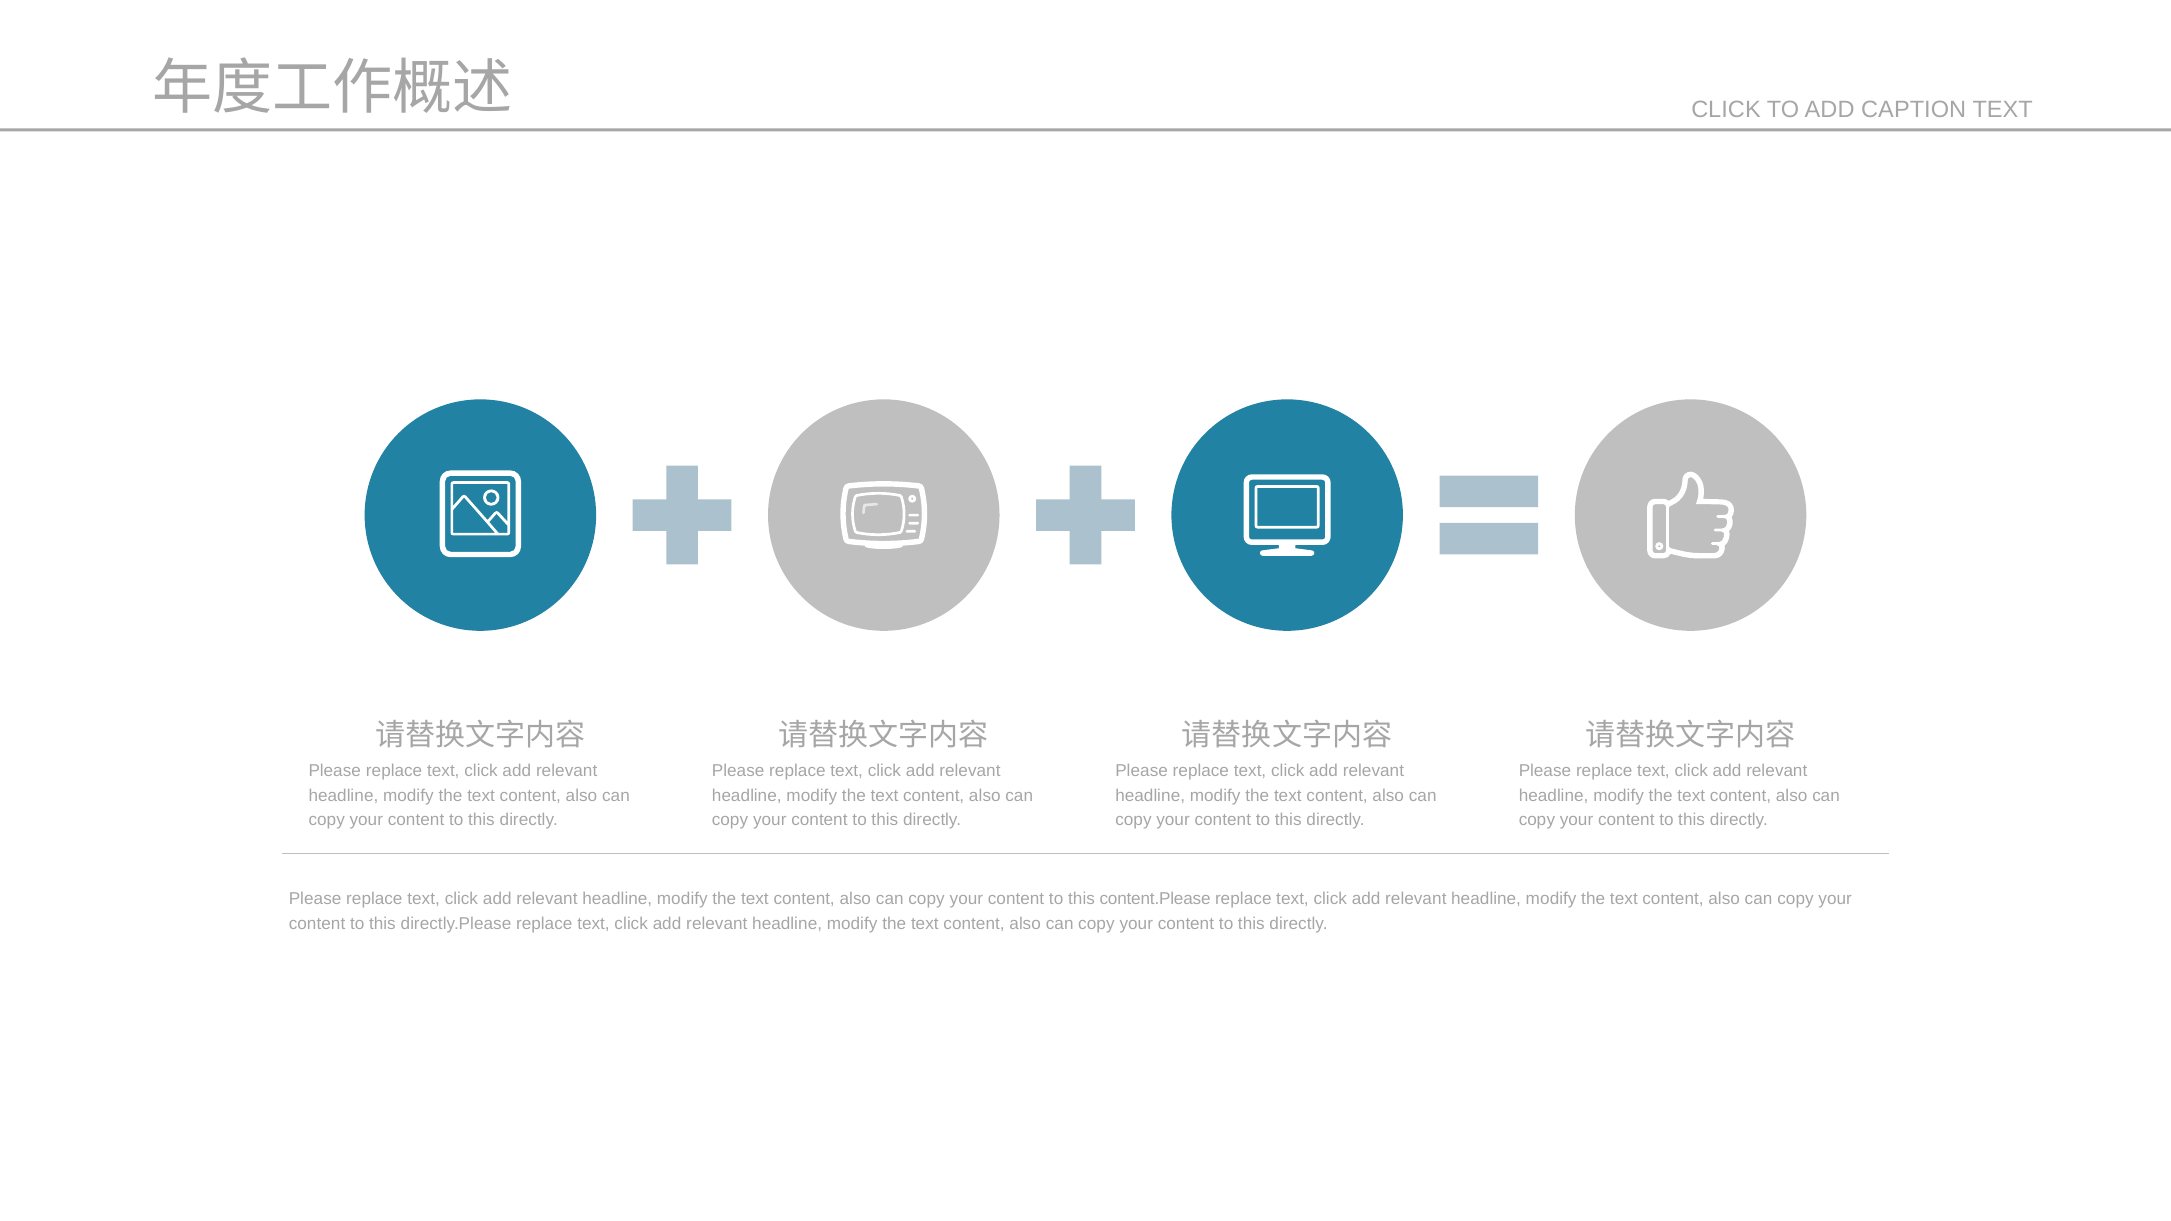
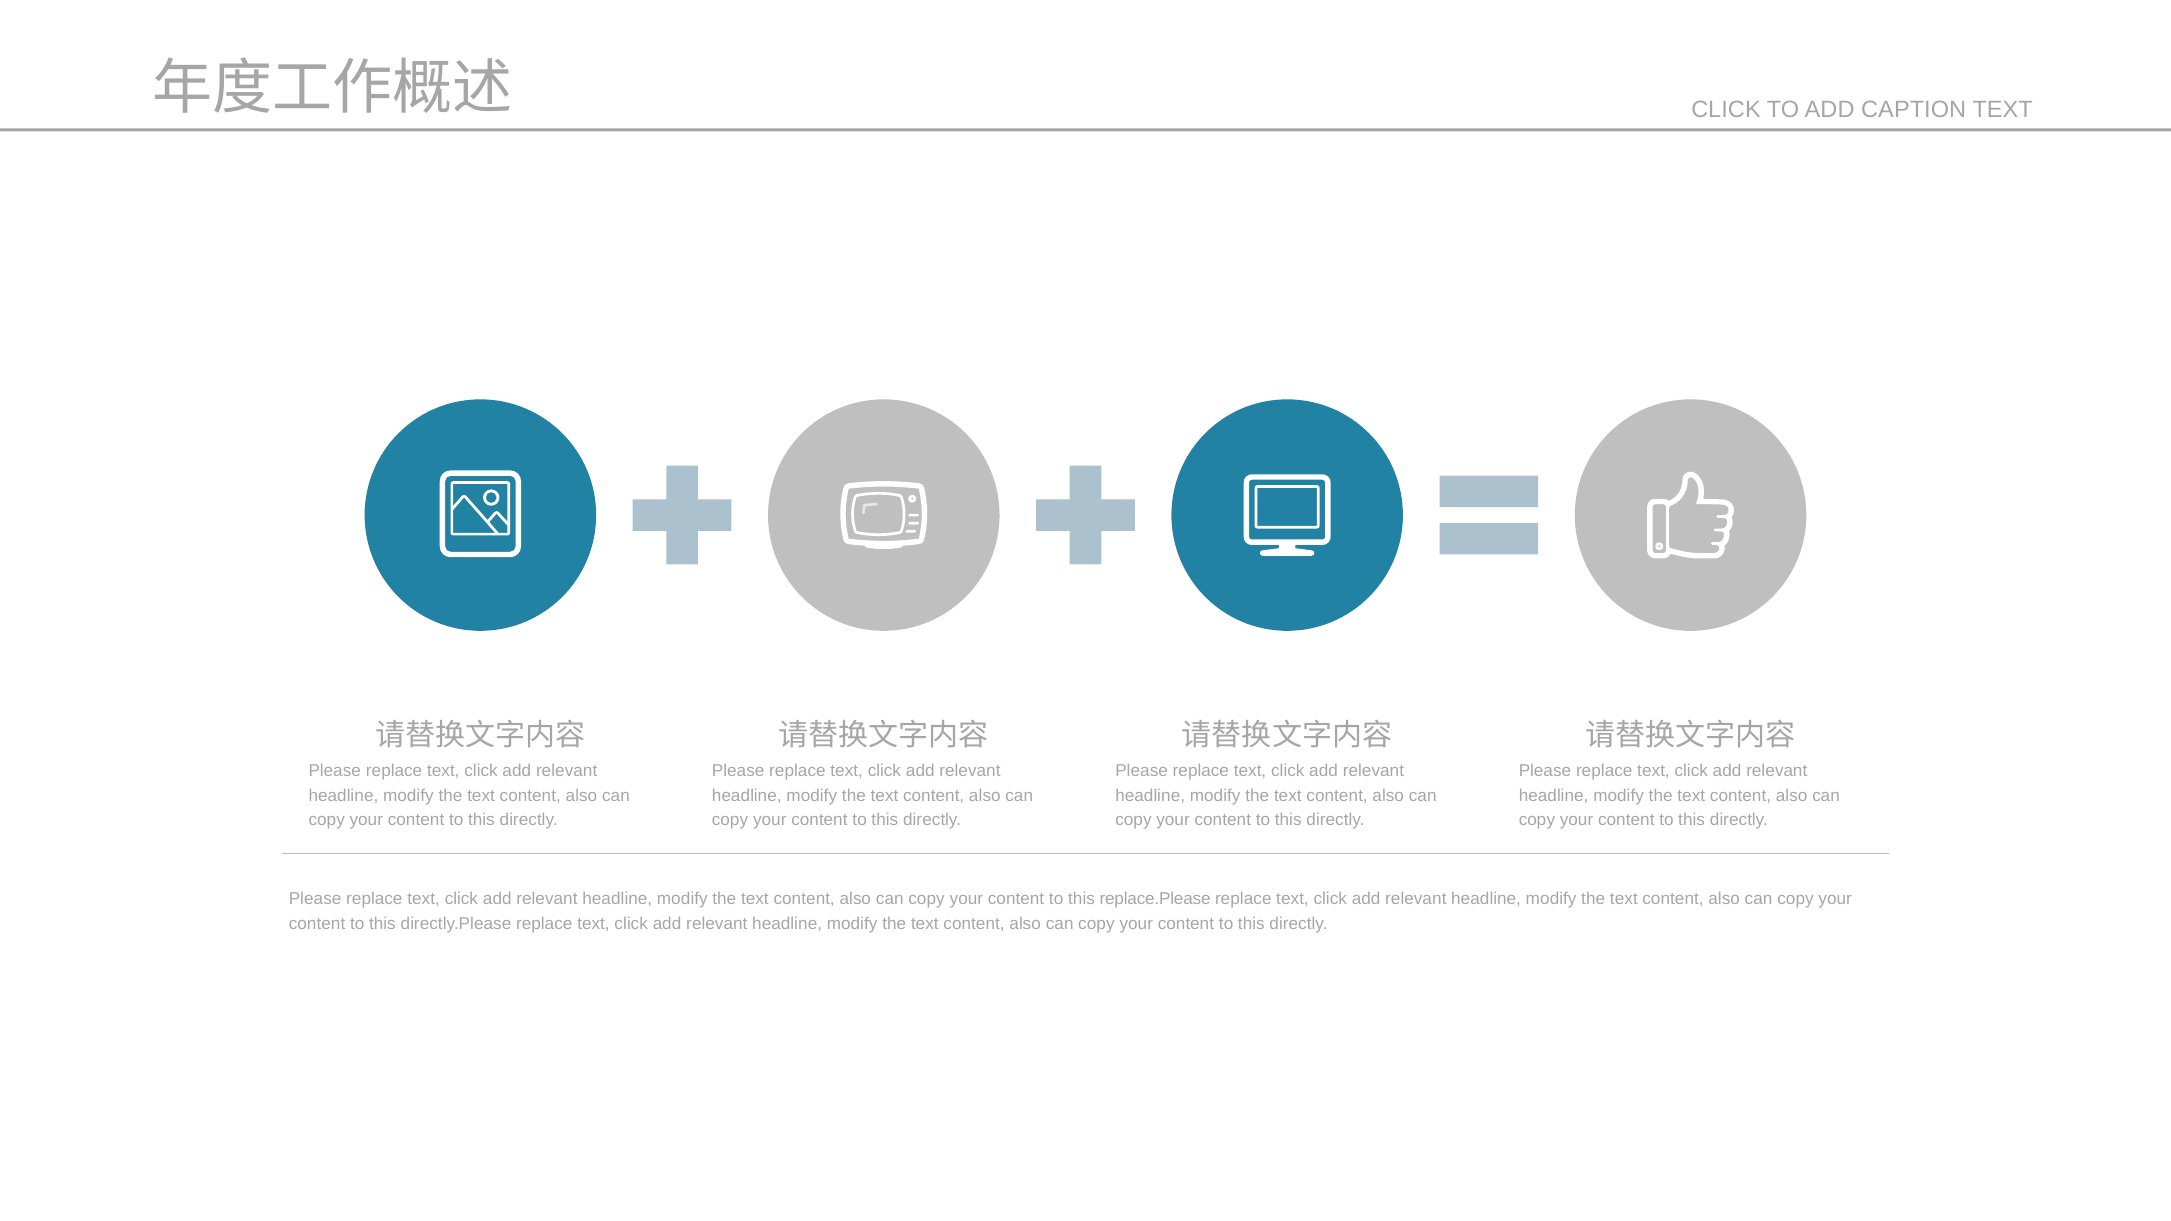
content.Please: content.Please -> replace.Please (1155, 899)
